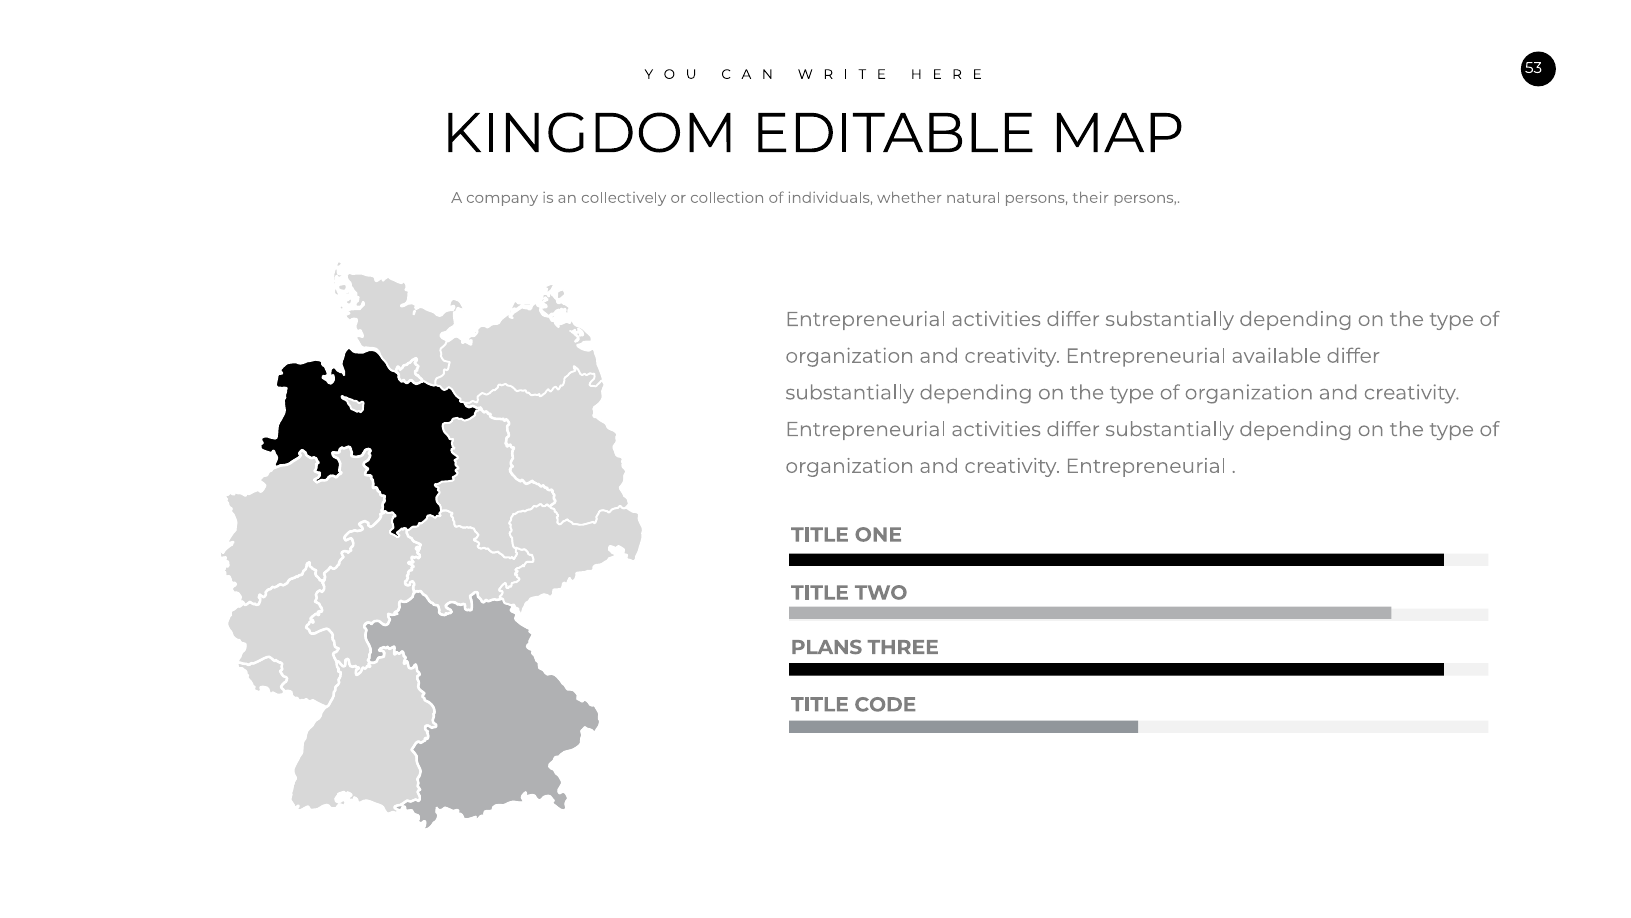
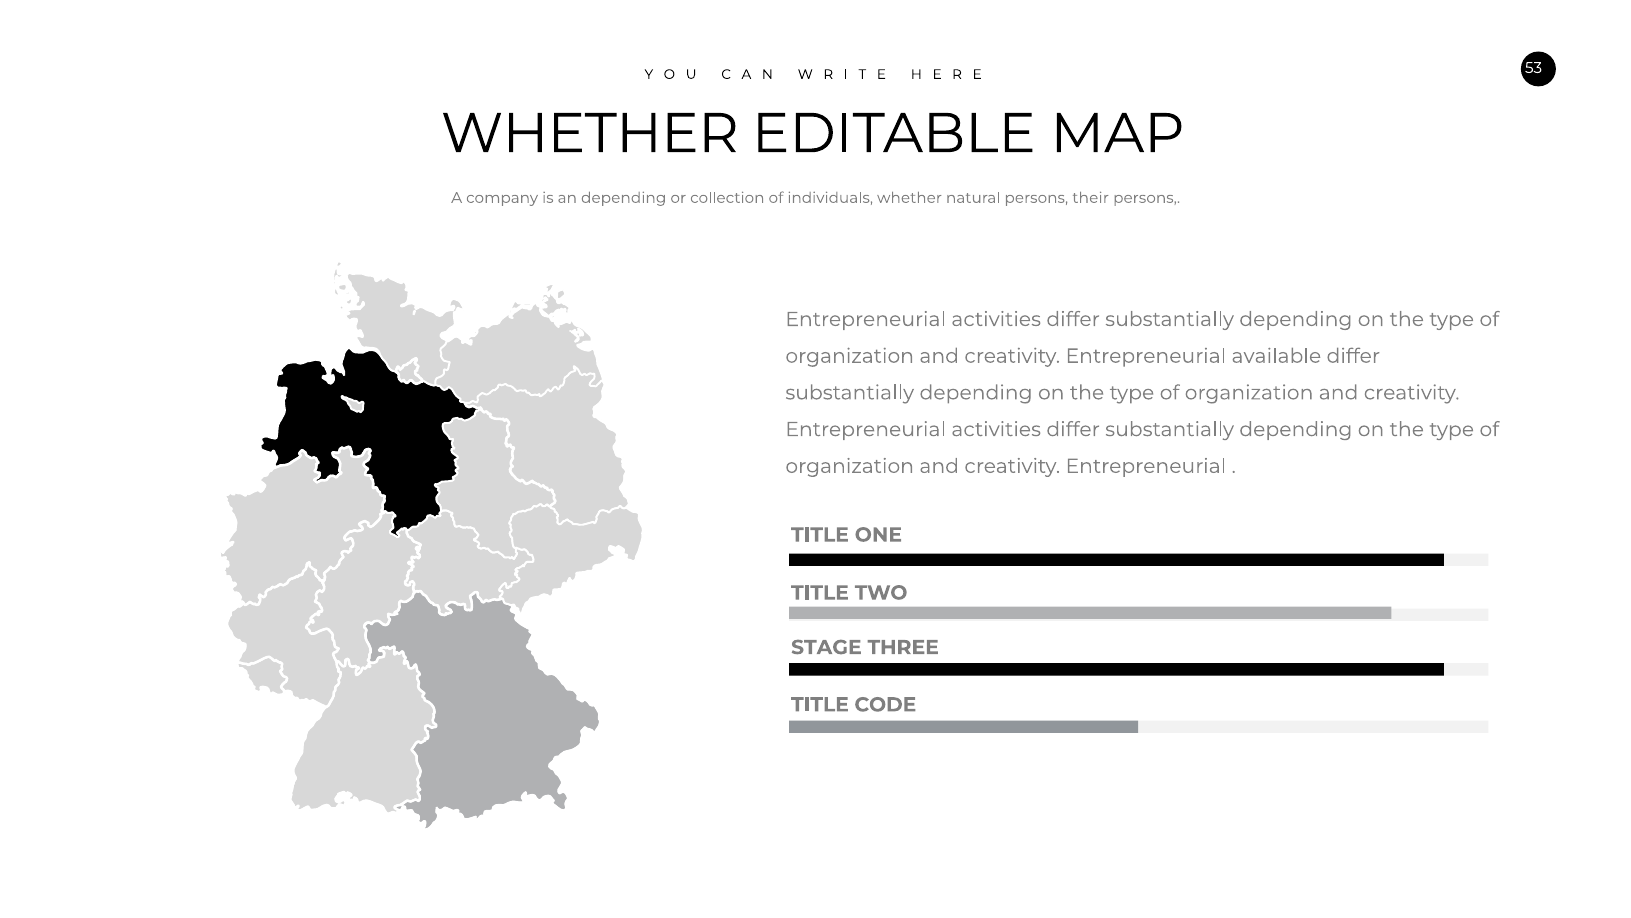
KINGDOM: KINGDOM -> WHETHER (590, 134)
an collectively: collectively -> depending (624, 198)
PLANS: PLANS -> STAGE (826, 647)
